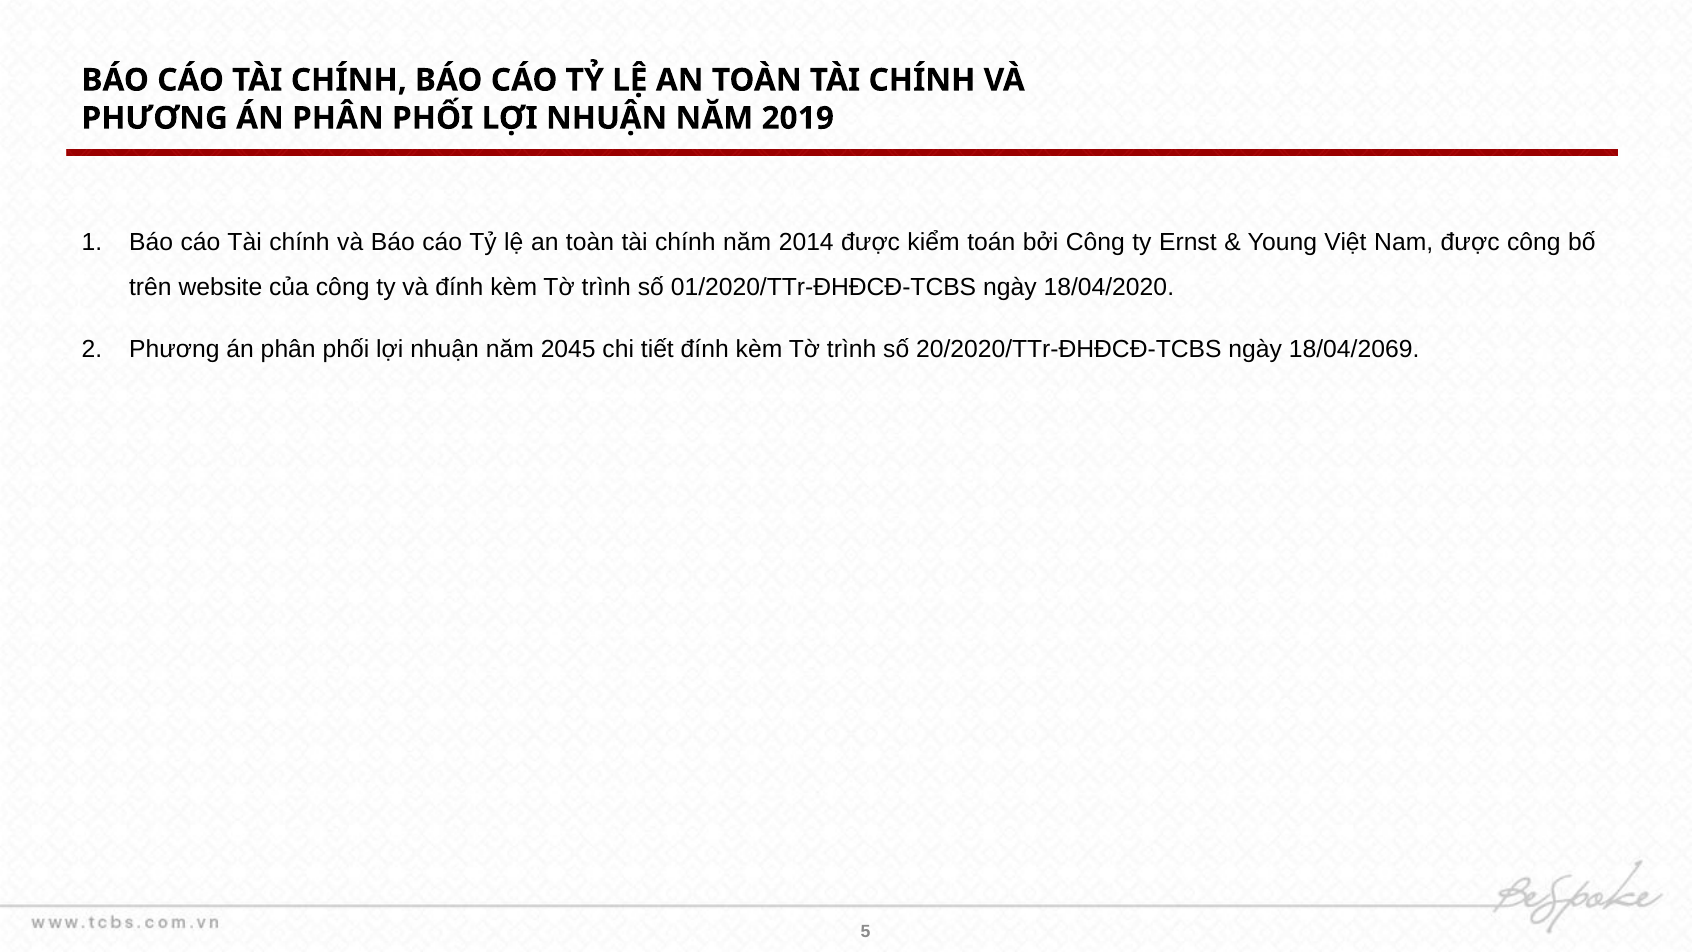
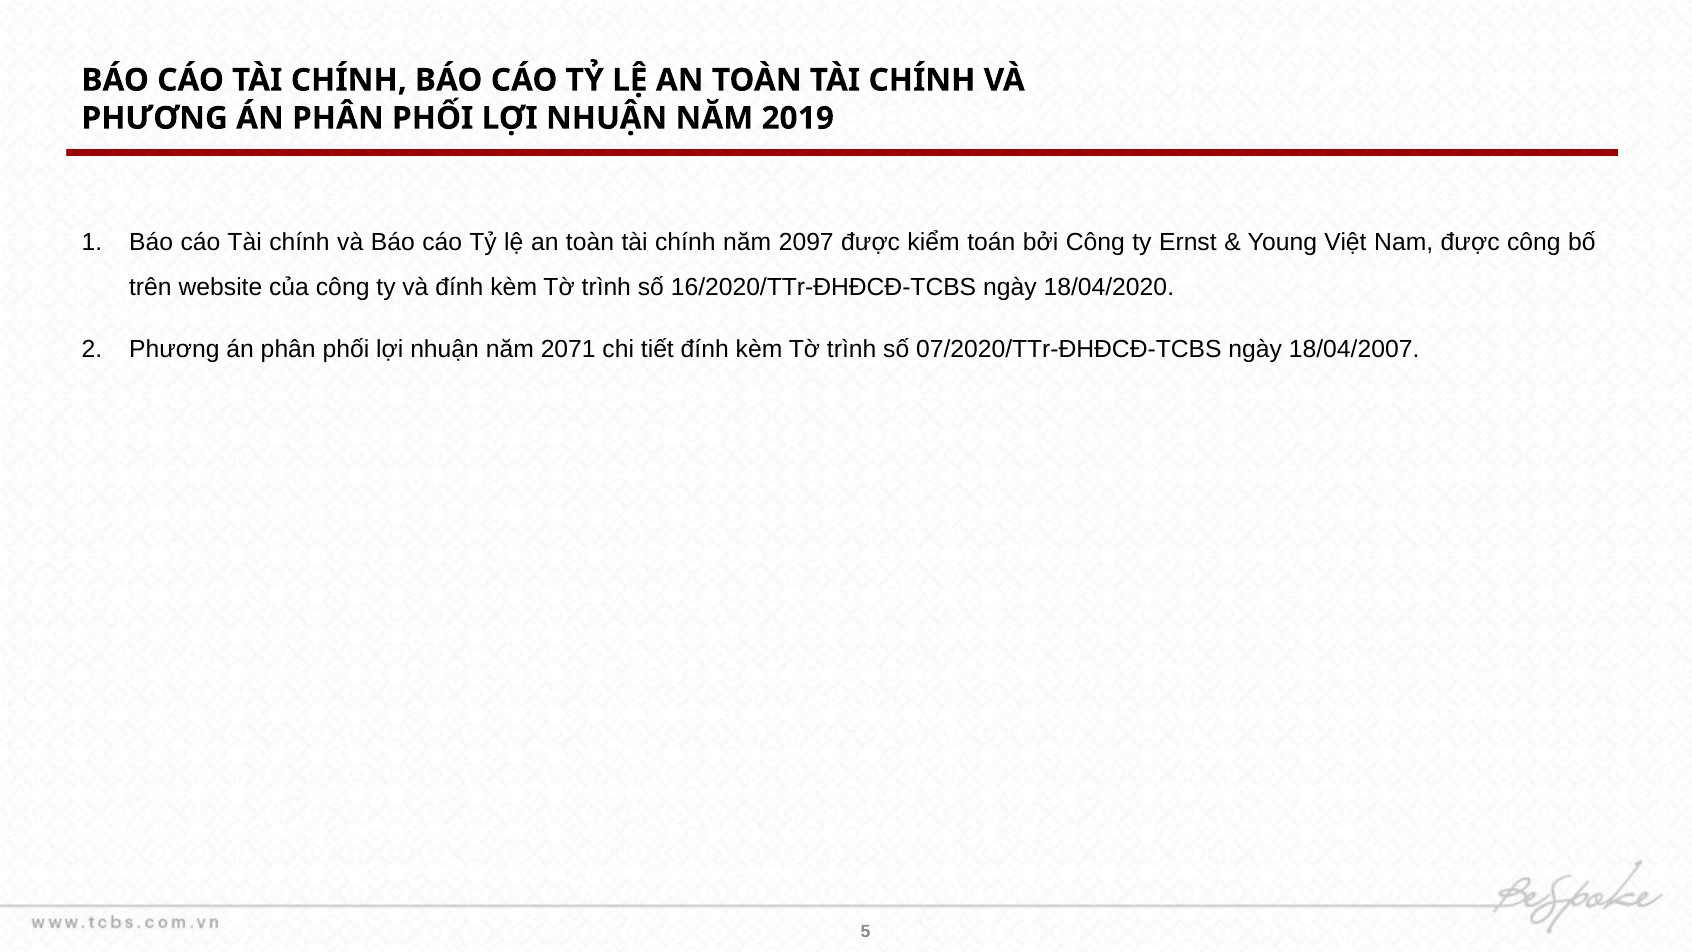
2014: 2014 -> 2097 (806, 243)
01/2020/TTr-ĐHĐCĐ-TCBS: 01/2020/TTr-ĐHĐCĐ-TCBS -> 16/2020/TTr-ĐHĐCĐ-TCBS (824, 287)
2045: 2045 -> 2071 (568, 349)
20/2020/TTr-ĐHĐCĐ-TCBS: 20/2020/TTr-ĐHĐCĐ-TCBS -> 07/2020/TTr-ĐHĐCĐ-TCBS (1069, 349)
18/04/2069: 18/04/2069 -> 18/04/2007 (1354, 349)
